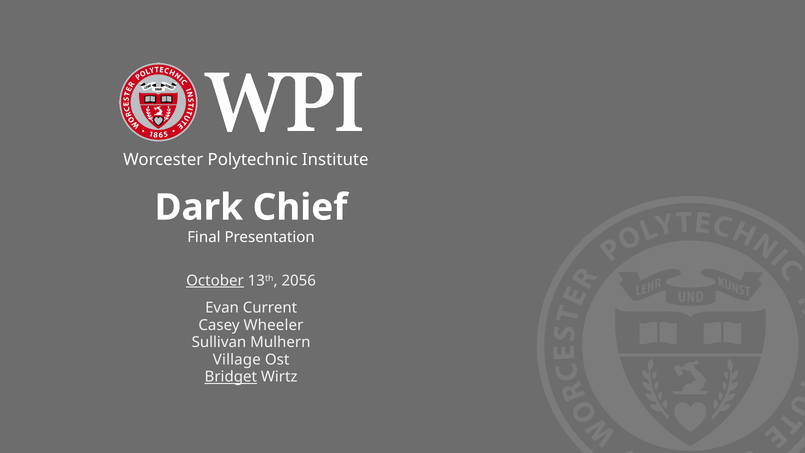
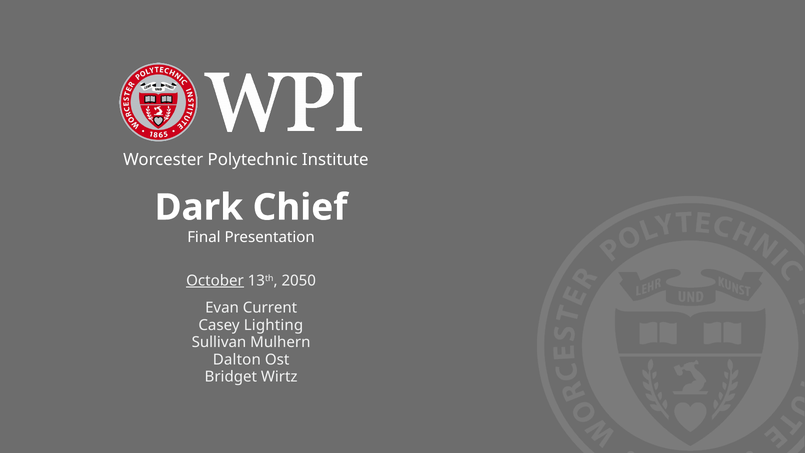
2056: 2056 -> 2050 (299, 281)
Wheeler: Wheeler -> Lighting (273, 325)
Village: Village -> Dalton (237, 359)
Bridget underline: present -> none (231, 377)
